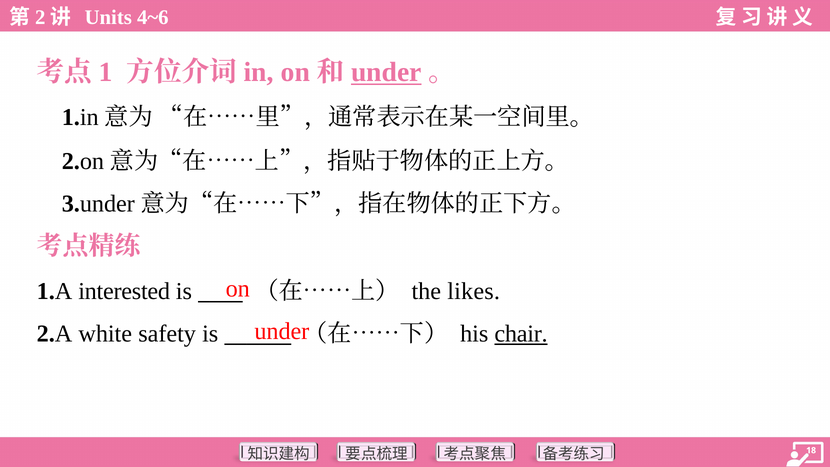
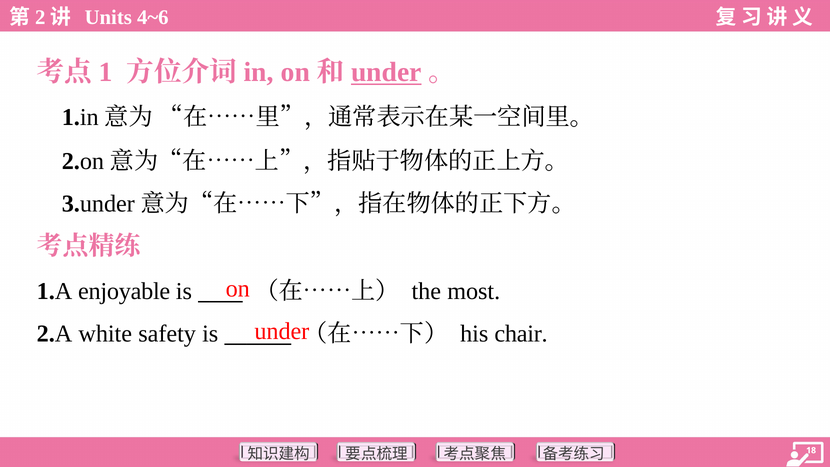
interested: interested -> enjoyable (124, 291)
likes: likes -> most (474, 291)
chair underline: present -> none (521, 334)
